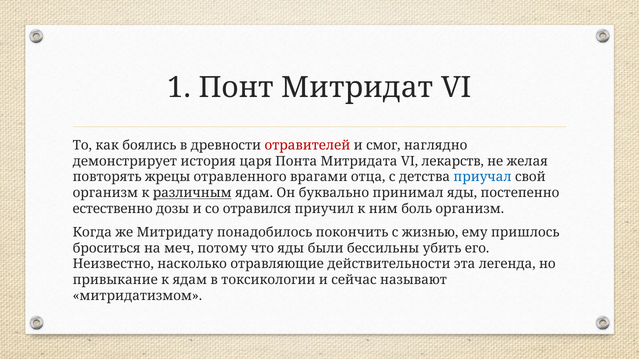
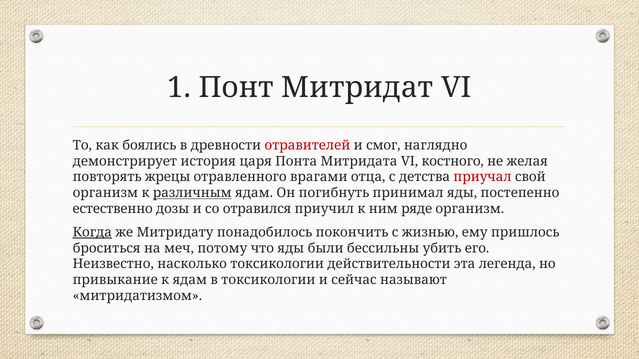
лекарств: лекарств -> костного (453, 161)
приучал colour: blue -> red (483, 177)
буквально: буквально -> погибнуть (334, 193)
боль: боль -> ряде (417, 209)
Когда underline: none -> present (92, 232)
насколько отравляющие: отравляющие -> токсикологии (277, 264)
